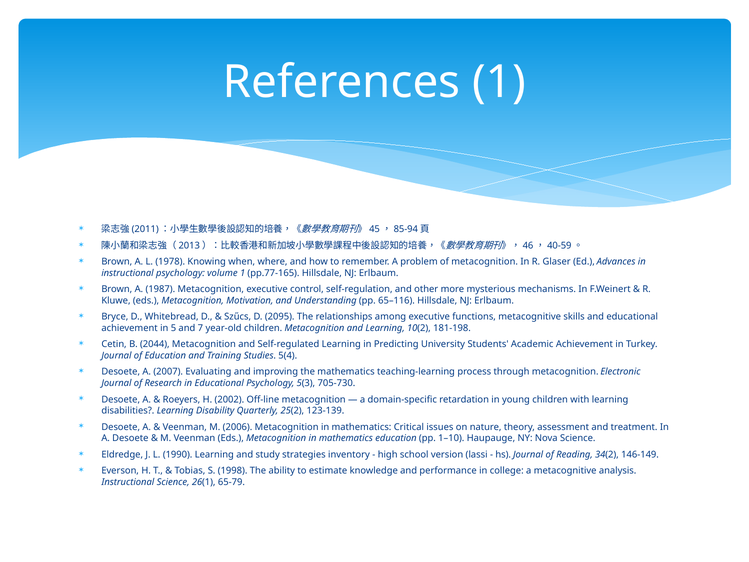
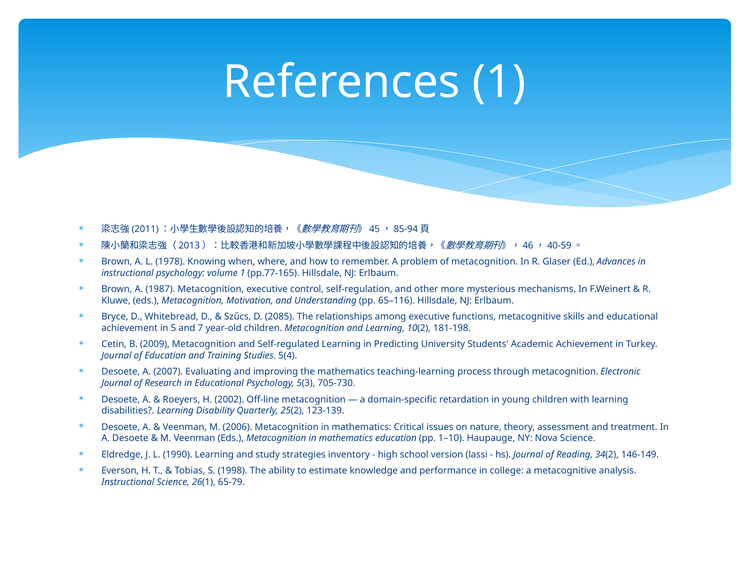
2095: 2095 -> 2085 (280, 317)
2044: 2044 -> 2009 (155, 344)
